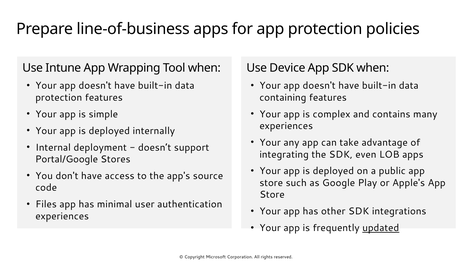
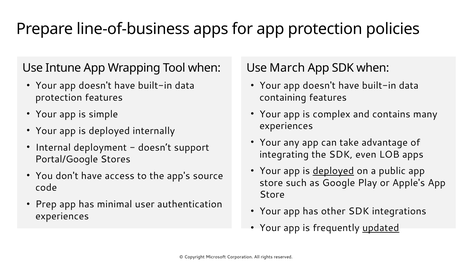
Device: Device -> March (287, 68)
deployed underline: none -> present (333, 171)
Files: Files -> Prep (46, 204)
